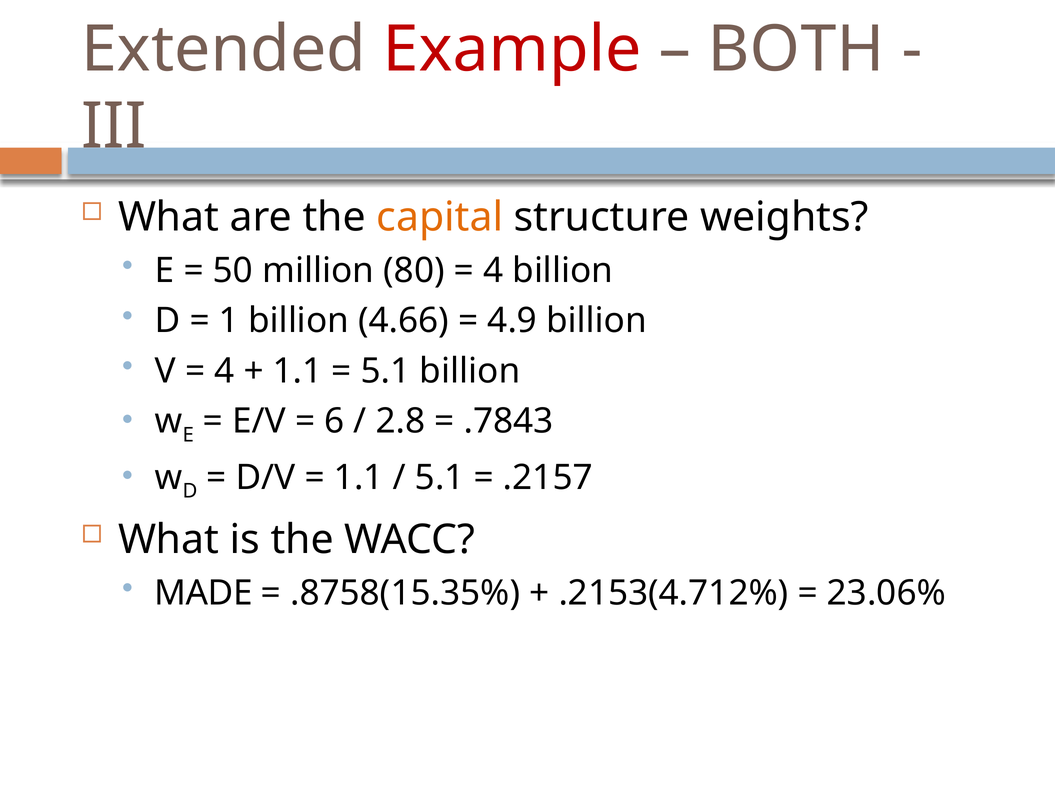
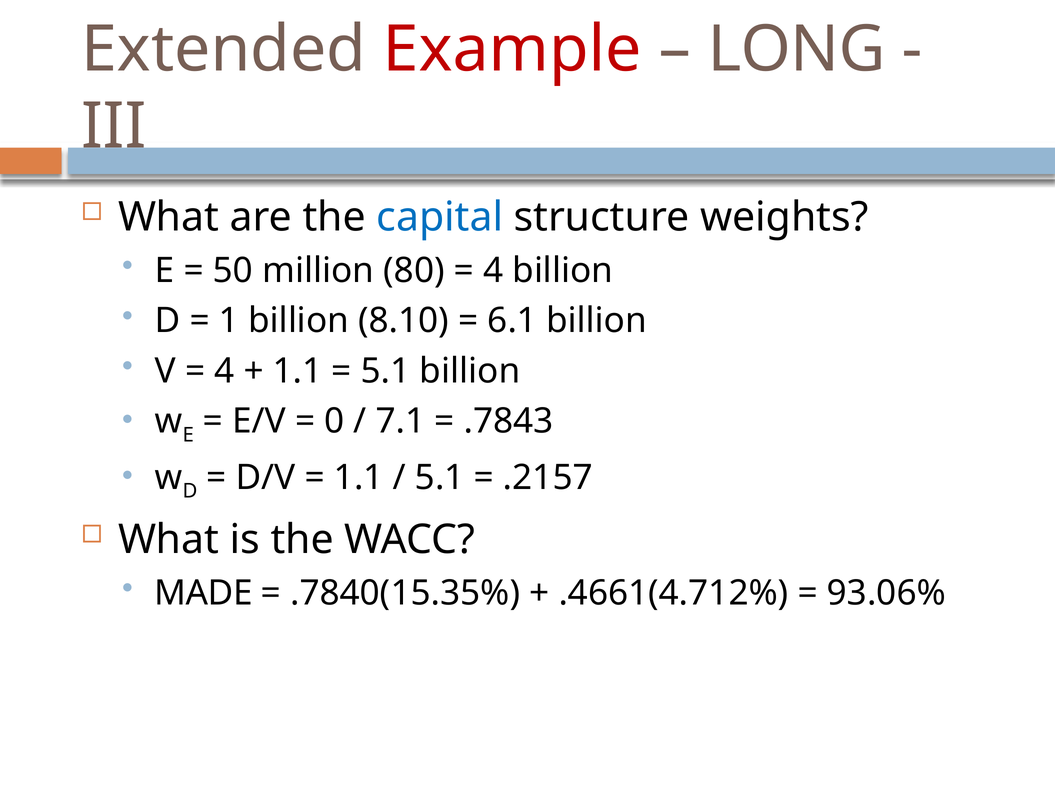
BOTH: BOTH -> LONG (797, 49)
capital colour: orange -> blue (440, 217)
4.66: 4.66 -> 8.10 (404, 321)
4.9: 4.9 -> 6.1 (512, 321)
6: 6 -> 0 (334, 421)
2.8: 2.8 -> 7.1 (401, 421)
.8758(15.35%: .8758(15.35% -> .7840(15.35% (405, 593)
.2153(4.712%: .2153(4.712% -> .4661(4.712% (673, 593)
23.06%: 23.06% -> 93.06% (886, 593)
